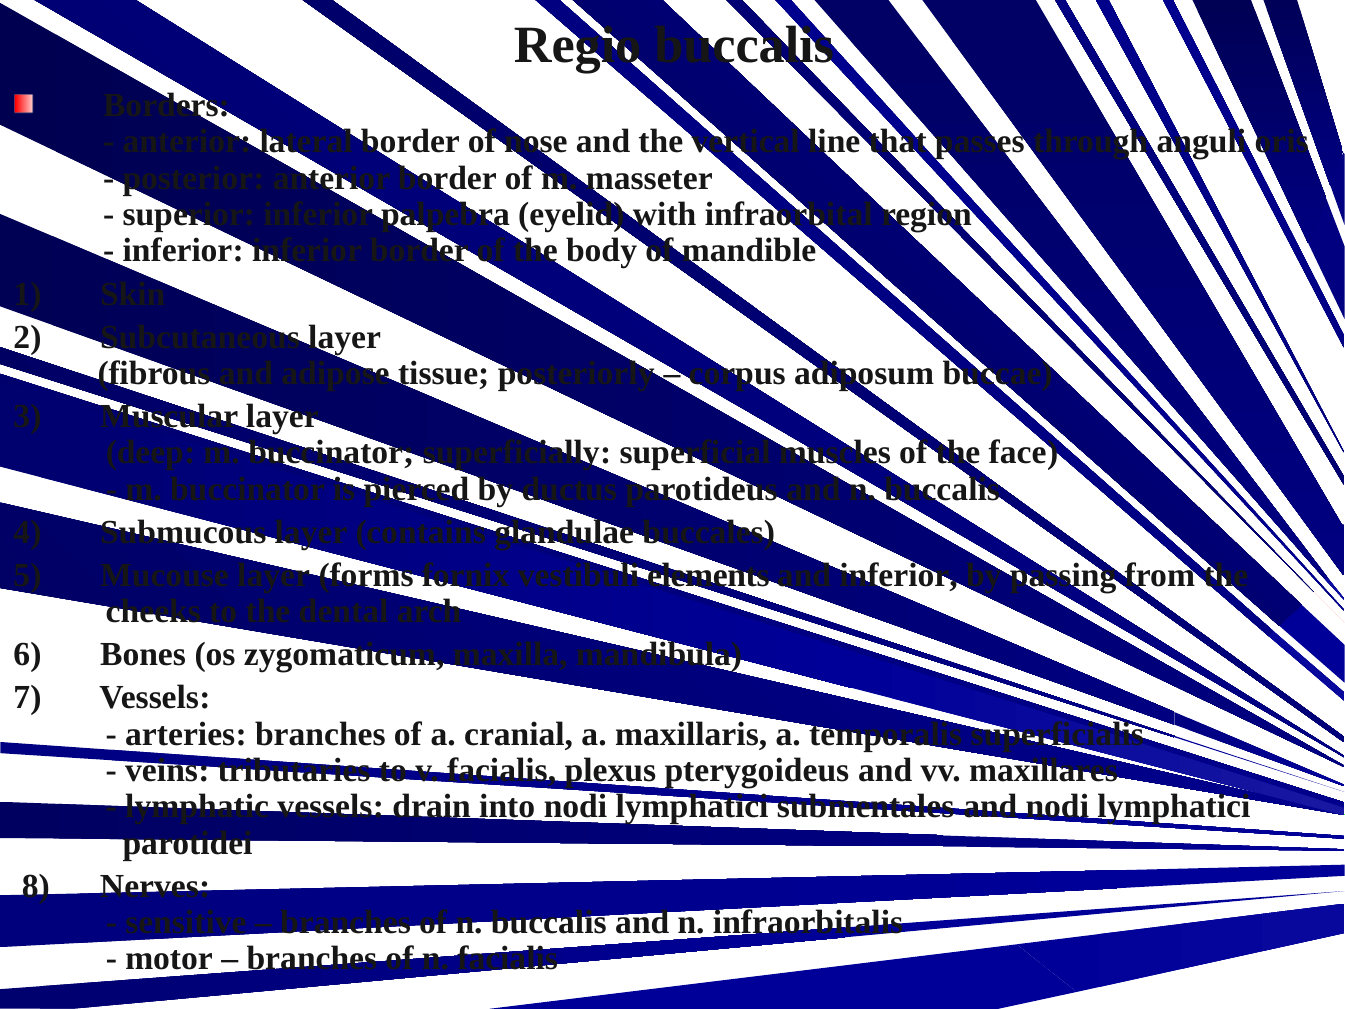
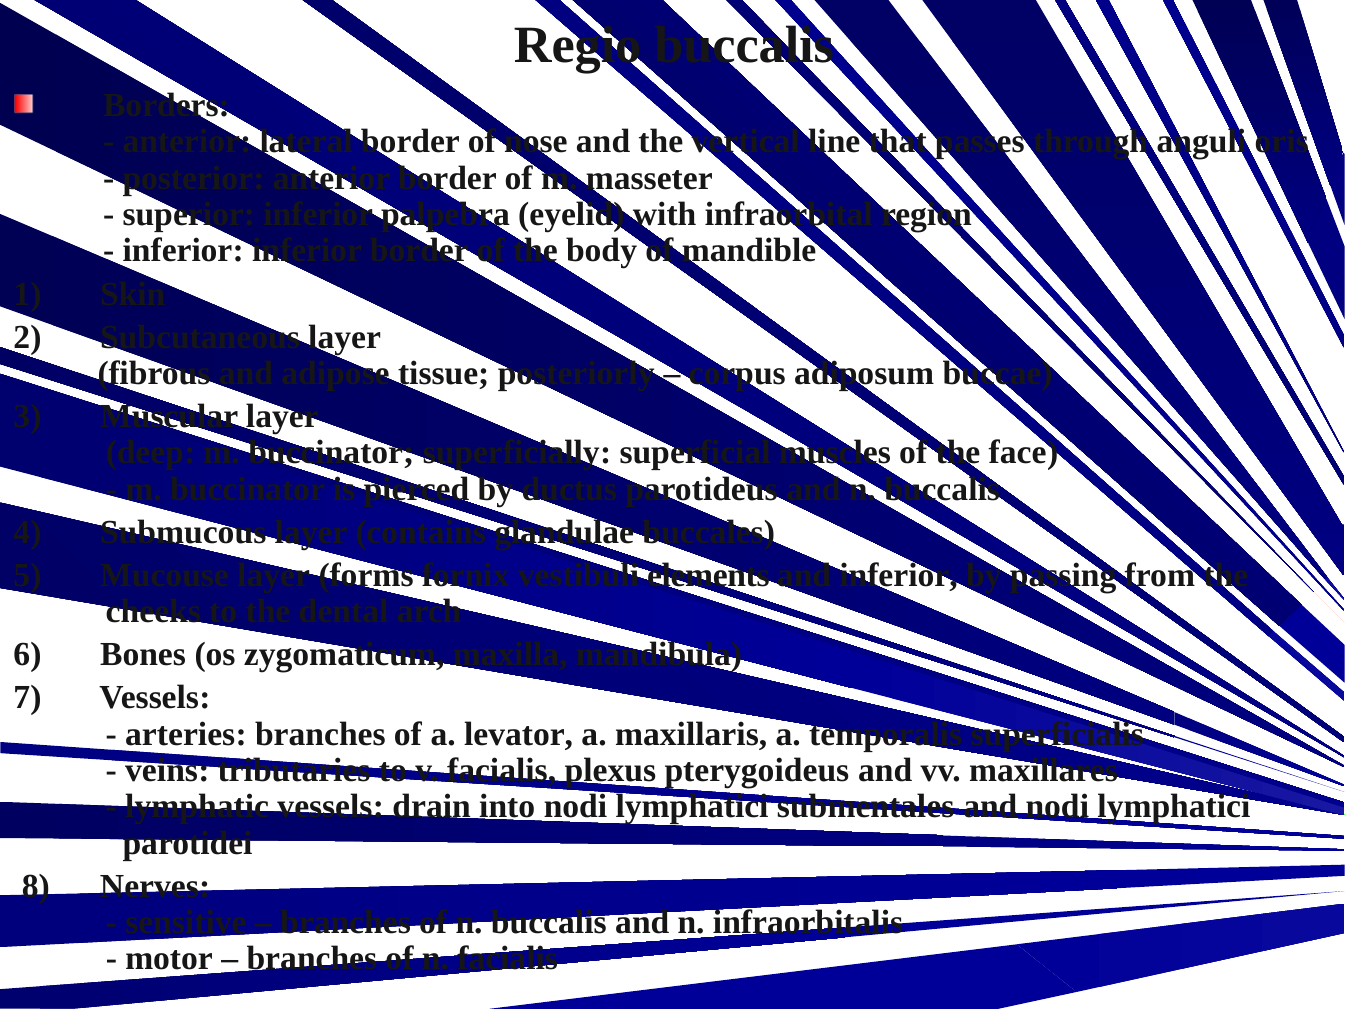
cranial: cranial -> levator (519, 734)
